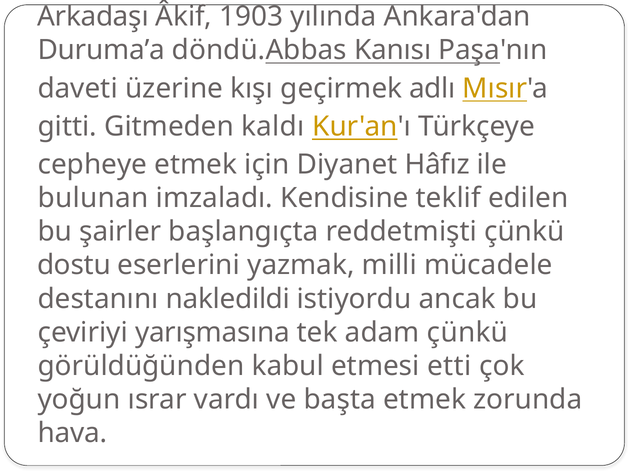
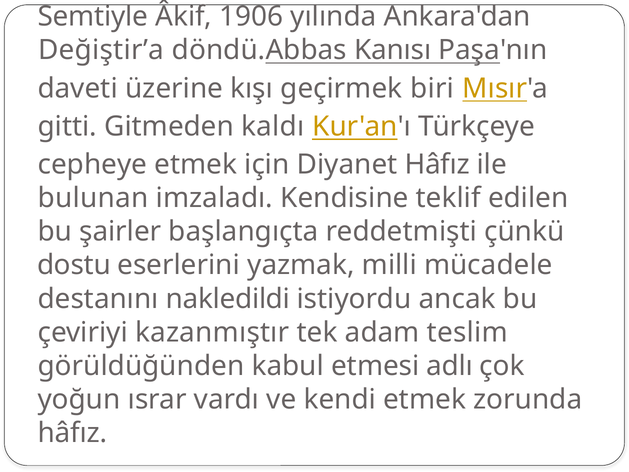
Arkadaşı: Arkadaşı -> Semtiyle (93, 17)
1903: 1903 -> 1906 (251, 17)
Duruma’a: Duruma’a -> Değiştir’a (101, 50)
adlı: adlı -> biri (432, 88)
yarışmasına: yarışmasına -> kazanmıştır (212, 332)
adam çünkü: çünkü -> teslim (467, 332)
etti: etti -> adlı (449, 366)
başta: başta -> kendi (340, 399)
hava: hava -> hâfız (73, 433)
